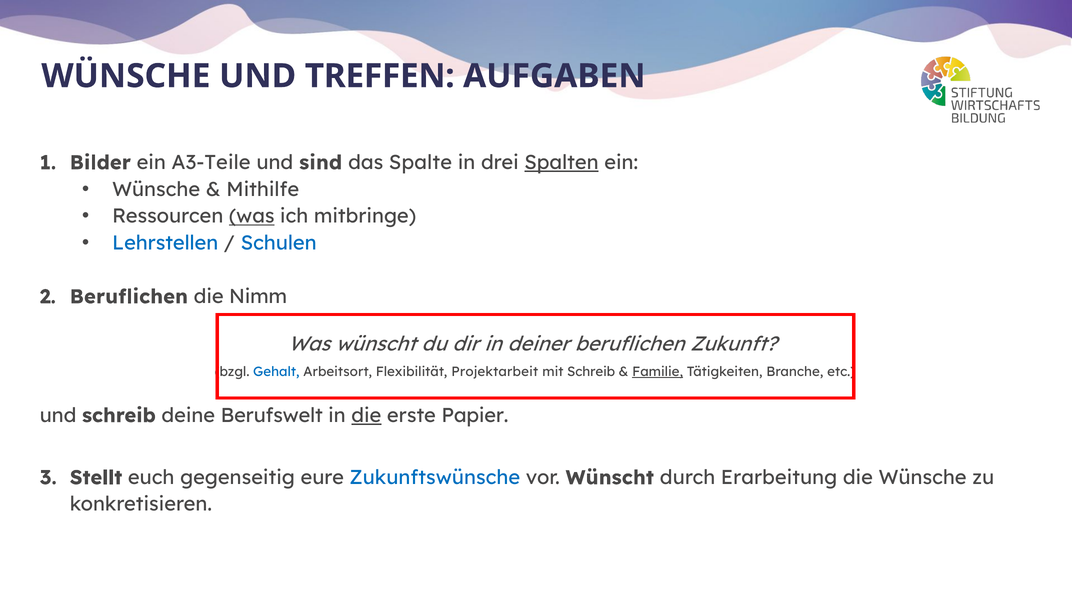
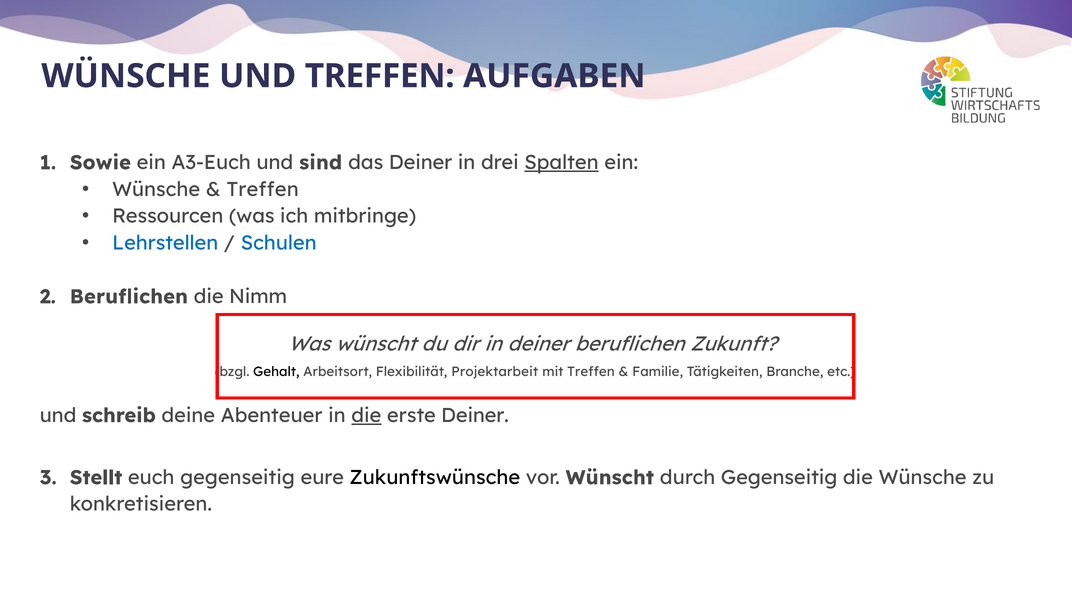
Bilder: Bilder -> Sowie (100, 163)
A3-Teile: A3-Teile -> A3-Euch (211, 163)
das Spalte: Spalte -> Deiner (421, 163)
Mithilfe: Mithilfe -> Treffen (263, 189)
was underline: present -> none (252, 216)
Gehalt colour: blue -> black (276, 372)
mit Schreib: Schreib -> Treffen (591, 372)
Familie underline: present -> none (658, 372)
Berufswelt: Berufswelt -> Abenteuer (272, 416)
erste Papier: Papier -> Deiner (475, 416)
Zukunftswünsche colour: blue -> black (435, 478)
durch Erarbeitung: Erarbeitung -> Gegenseitig (779, 478)
